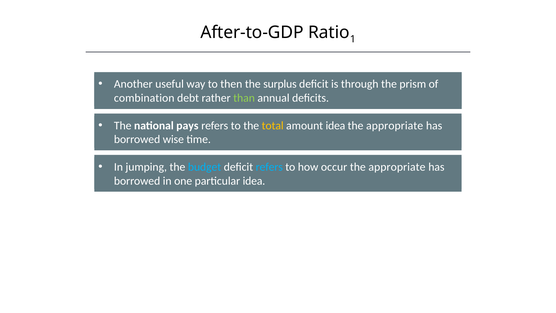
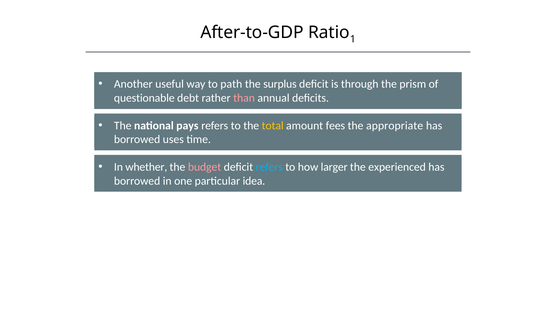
then: then -> path (231, 84)
combination: combination -> questionable (144, 98)
than colour: light green -> pink (244, 98)
amount idea: idea -> fees (335, 125)
wise: wise -> uses (173, 139)
jumping: jumping -> whether (146, 167)
budget colour: light blue -> pink (205, 167)
occur: occur -> larger (334, 167)
appropriate: appropriate -> experienced (397, 167)
